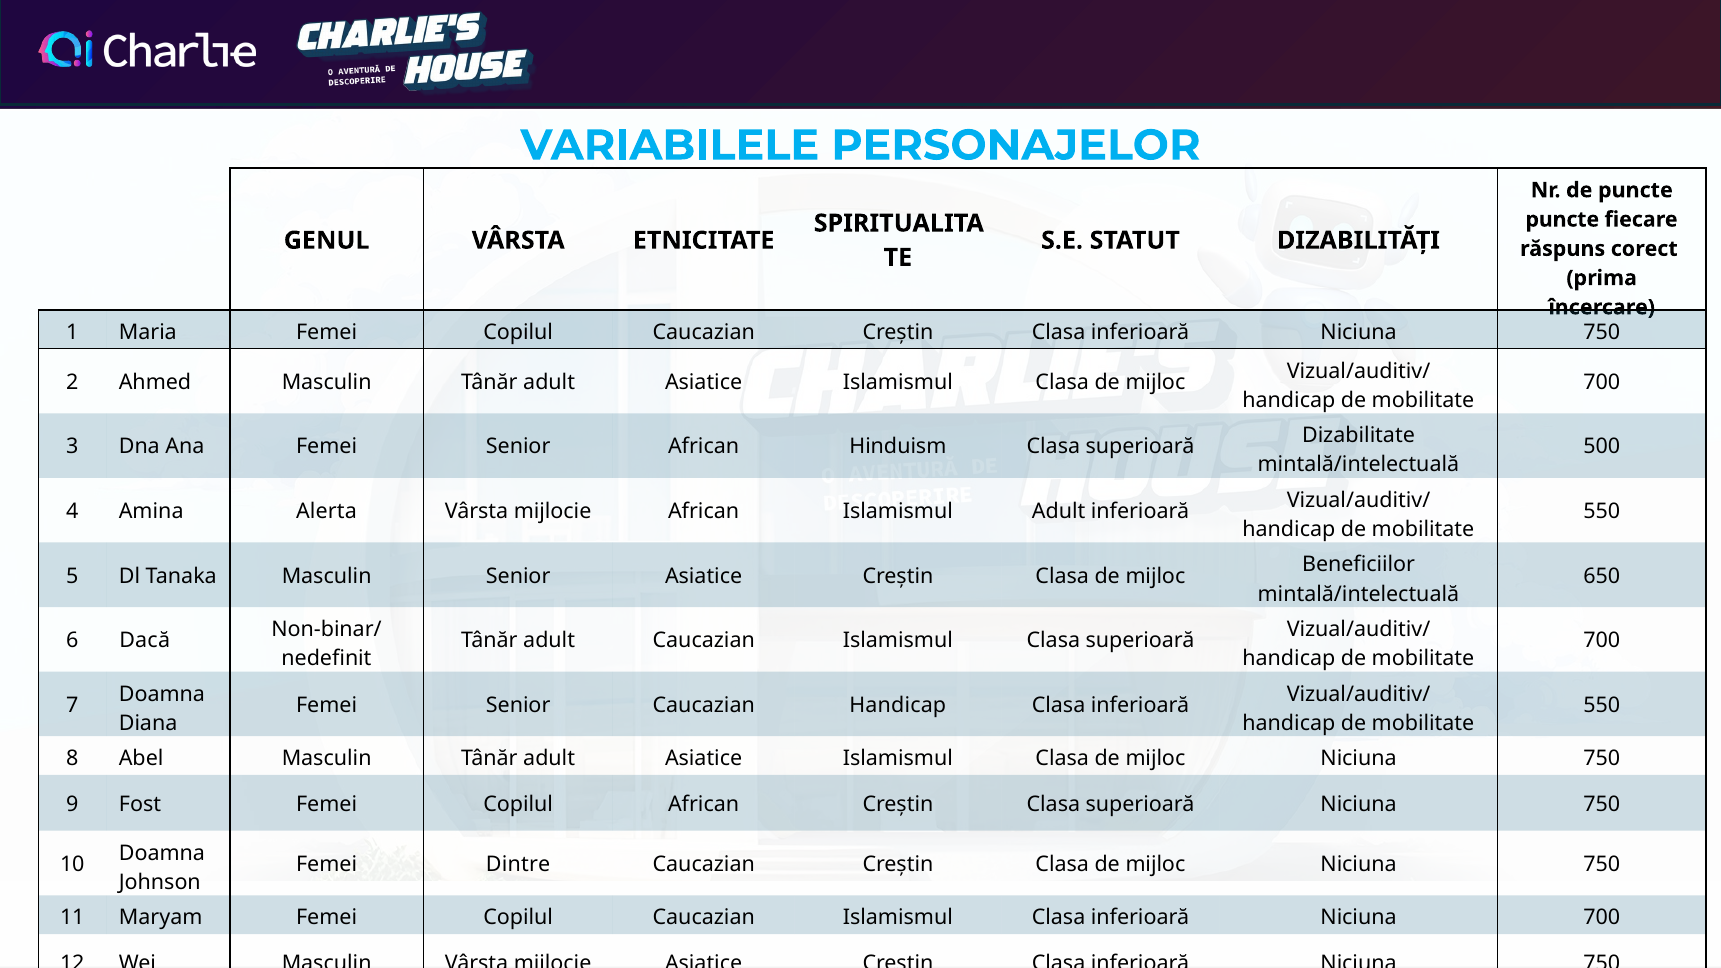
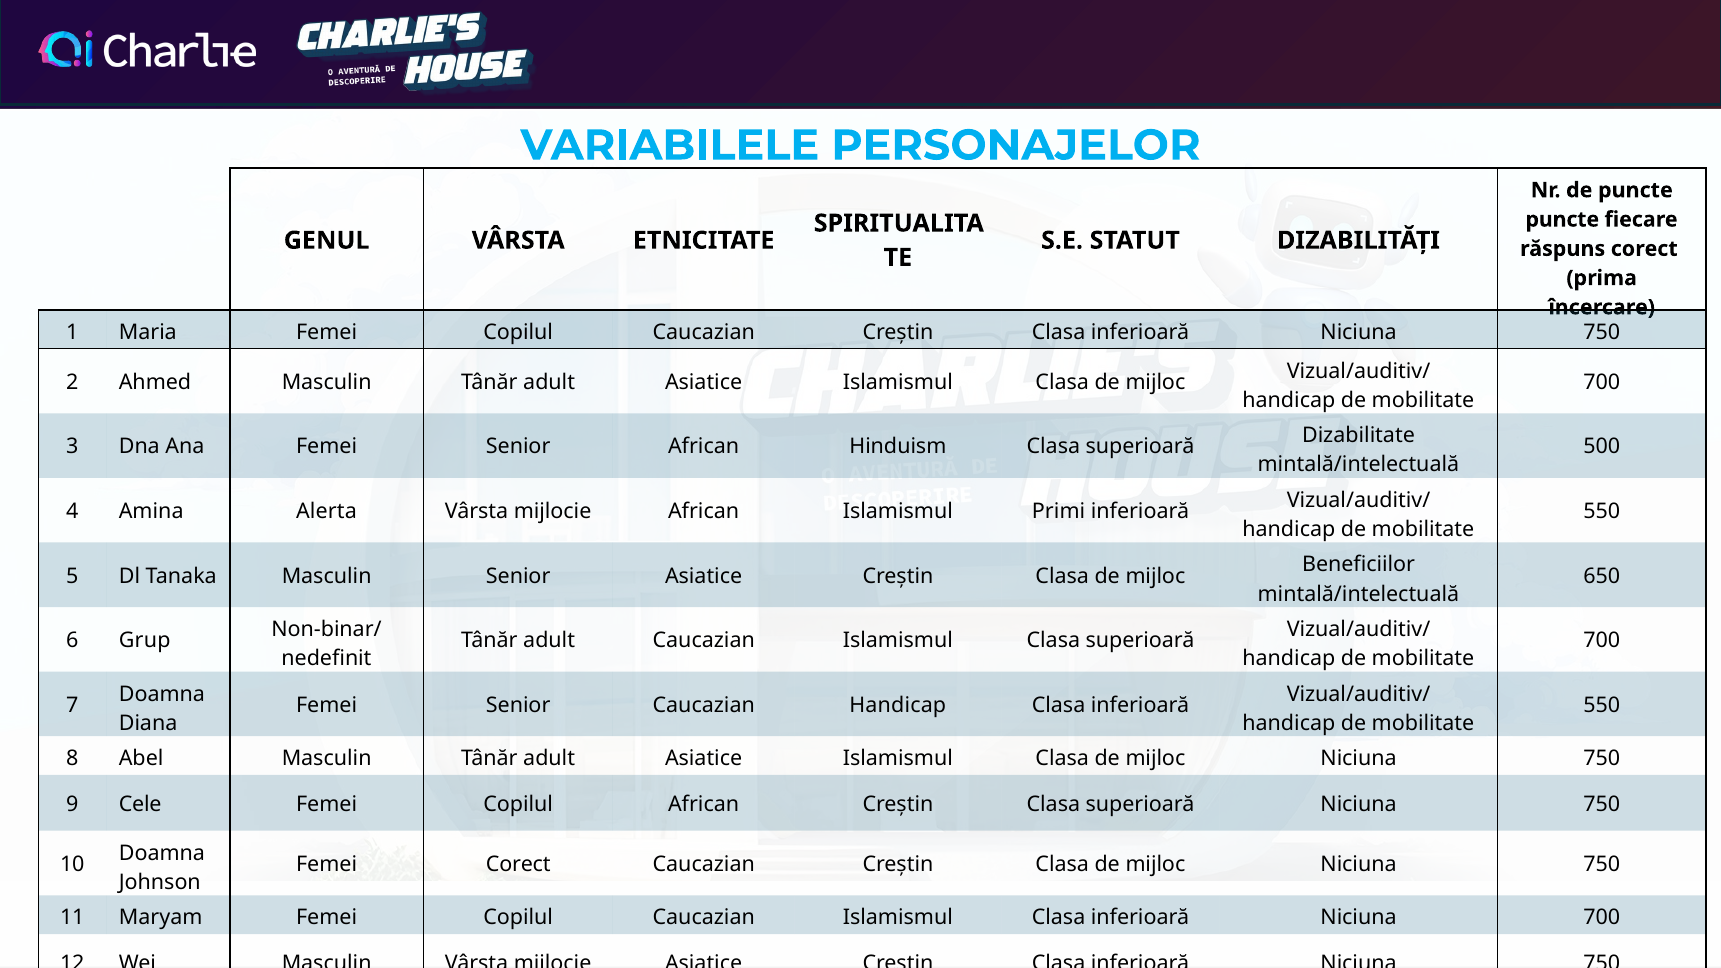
Islamismul Adult: Adult -> Primi (1059, 511)
Dacă: Dacă -> Grup (145, 641)
Fost: Fost -> Cele (140, 804)
Femei Dintre: Dintre -> Corect (518, 864)
